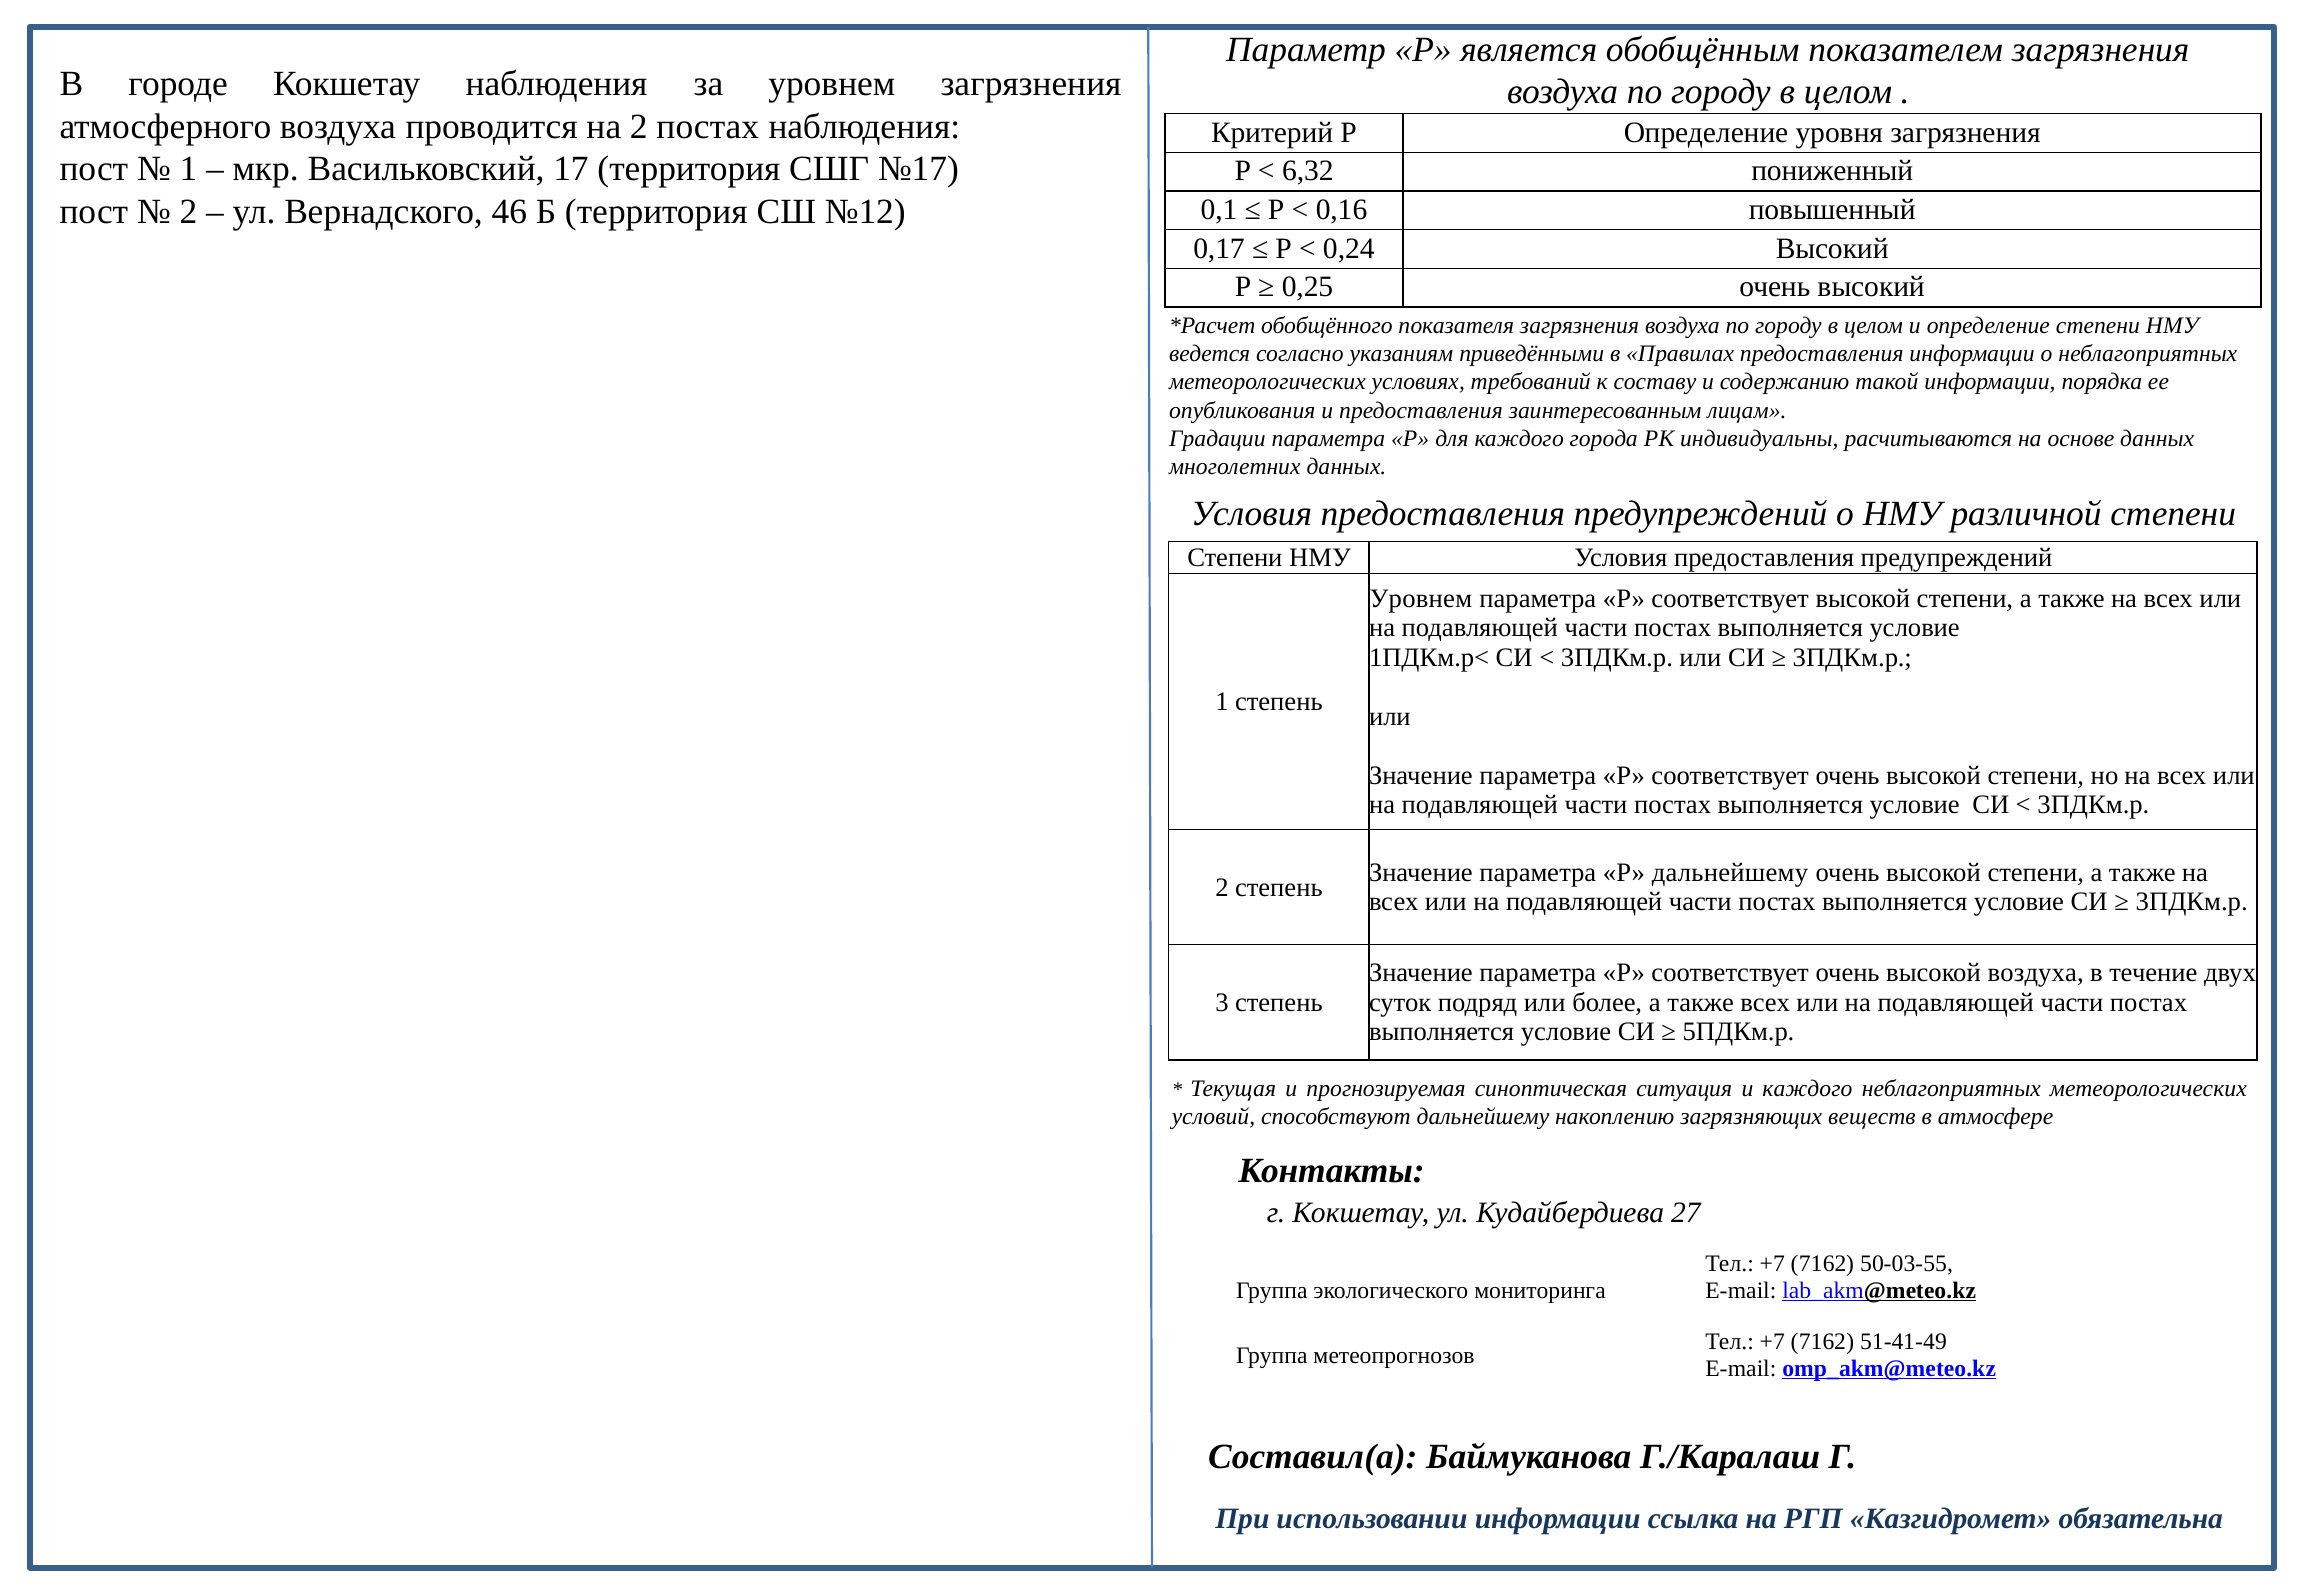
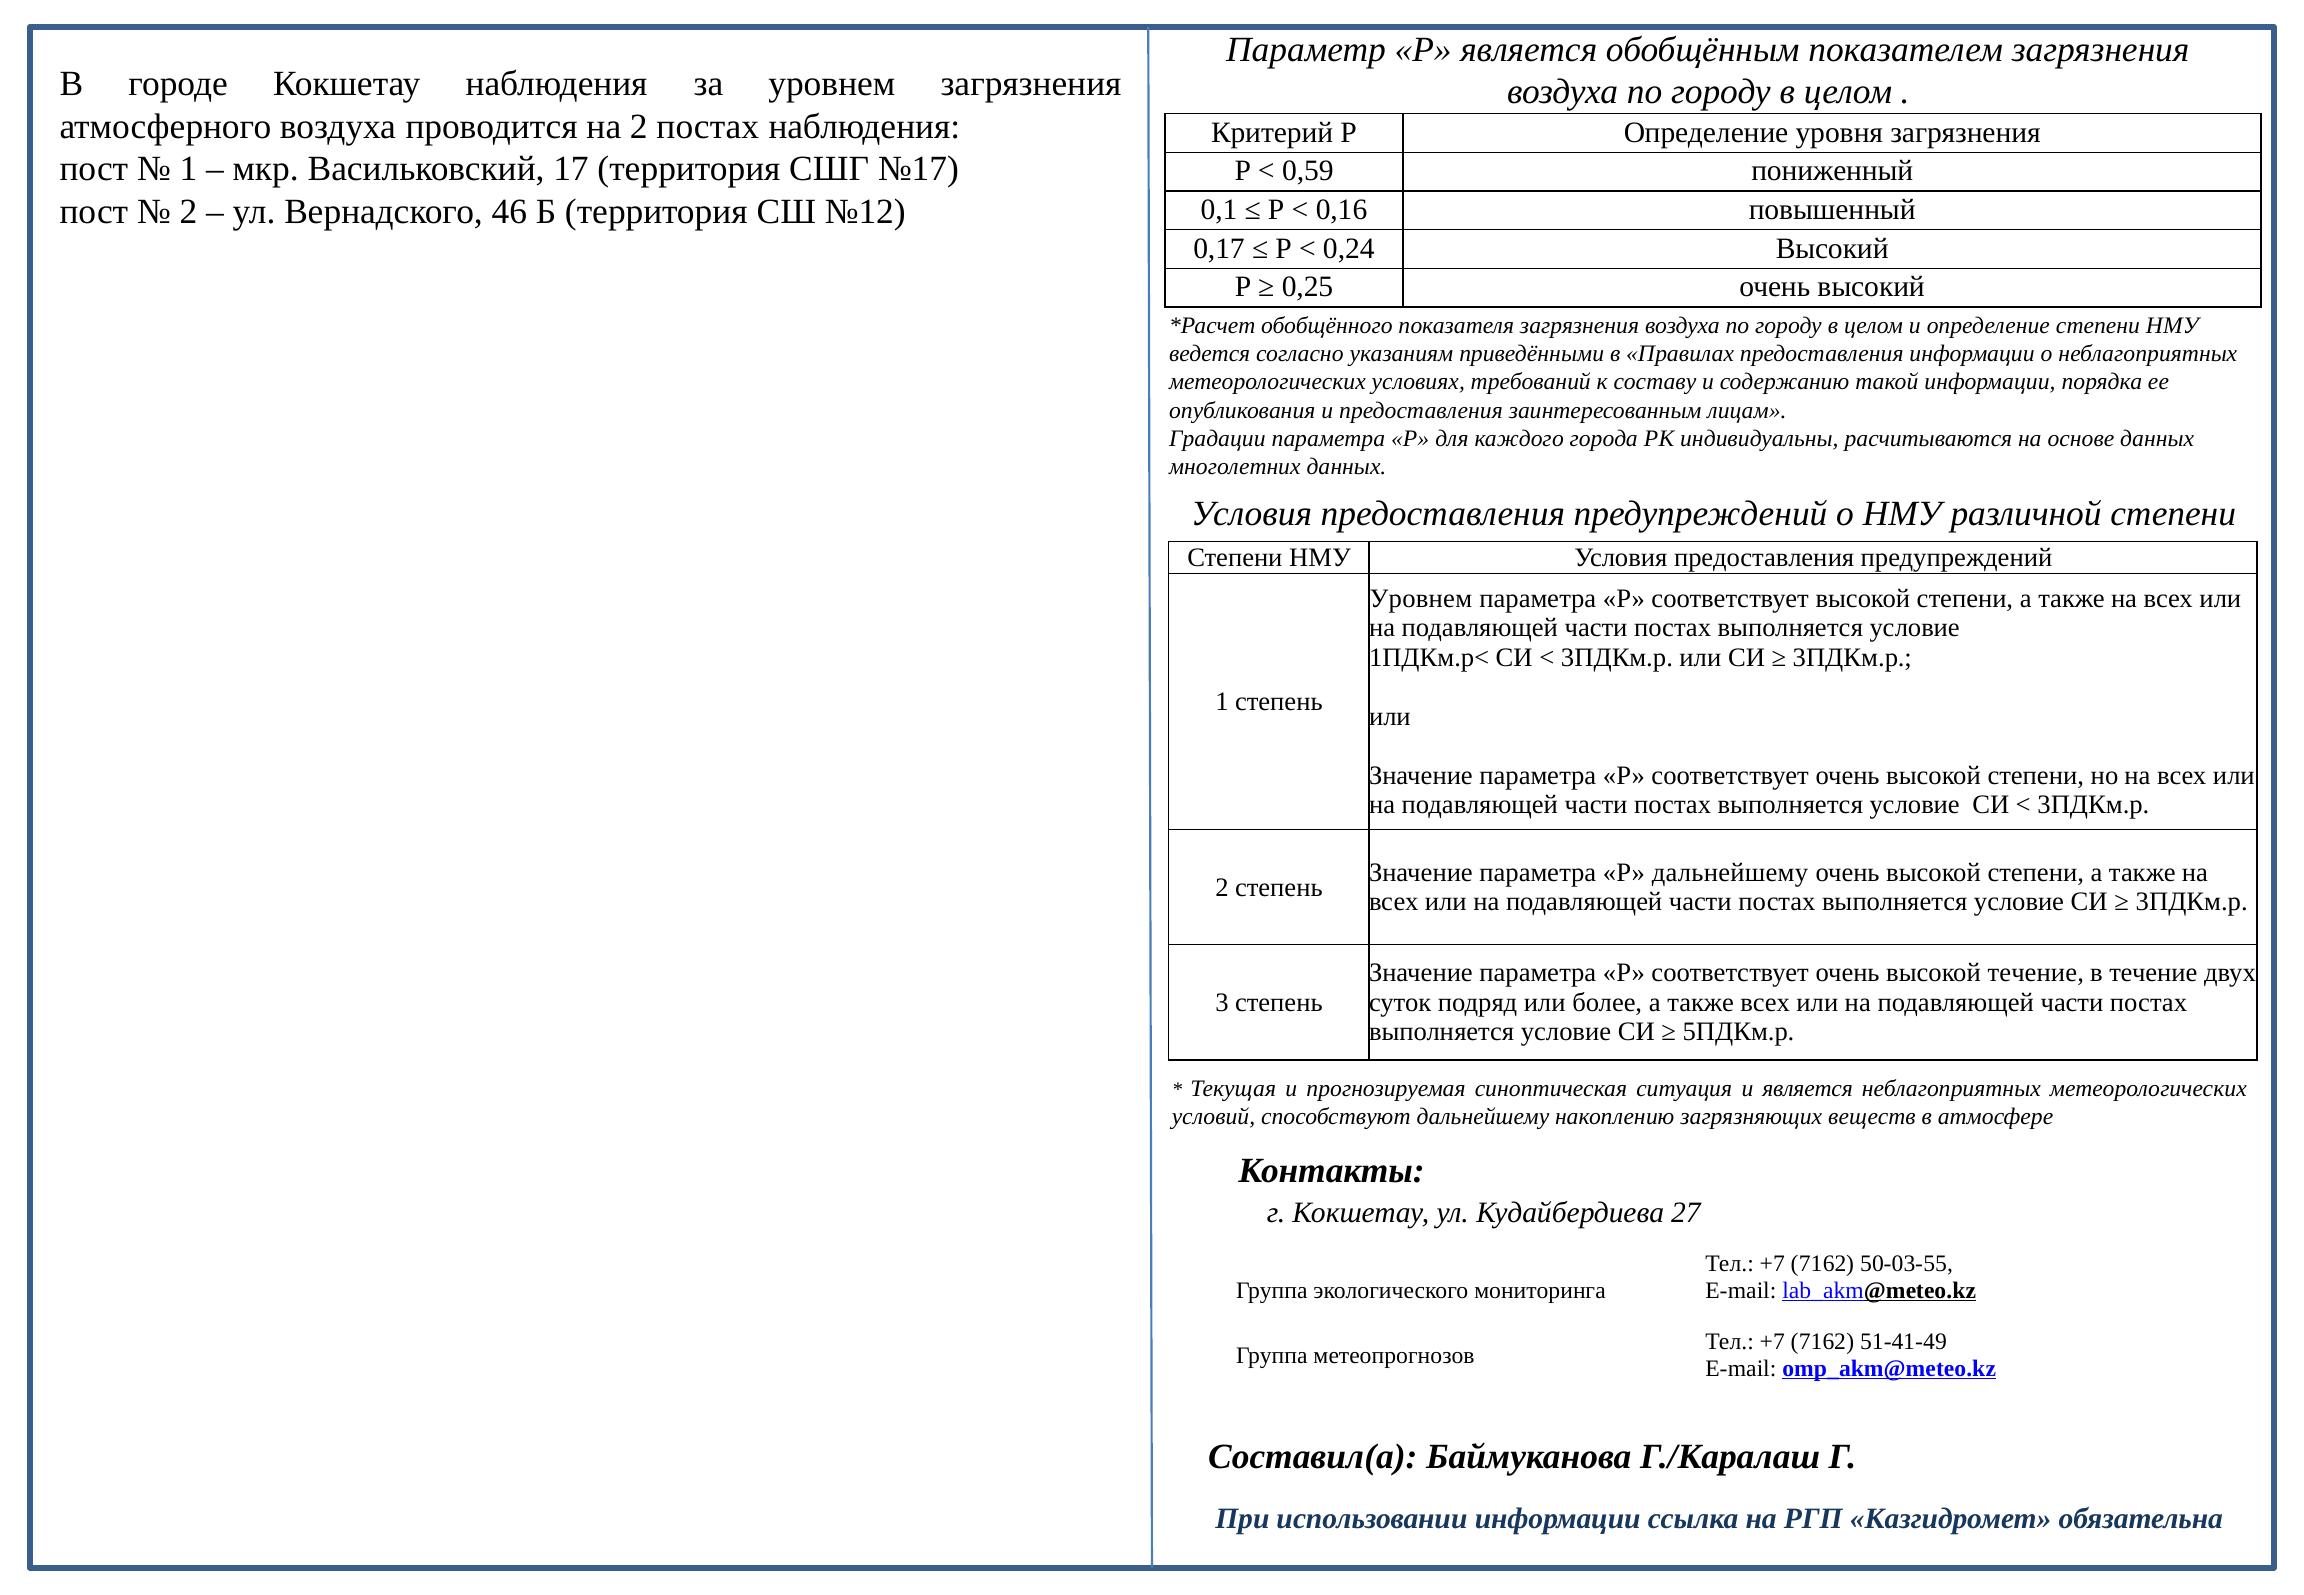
6,32: 6,32 -> 0,59 (1308, 171)
высокой воздуха: воздуха -> течение (2036, 973)
и каждого: каждого -> является (1808, 1088)
